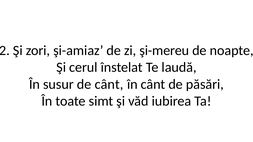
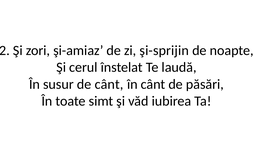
şi-mereu: şi-mereu -> şi-sprijin (164, 51)
